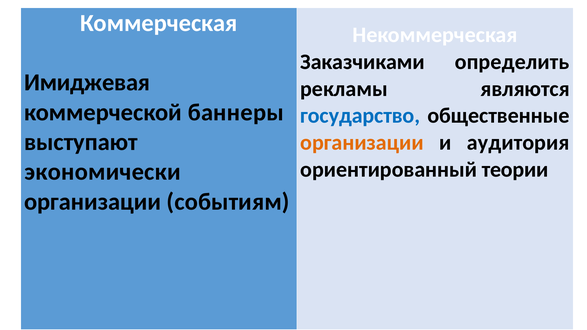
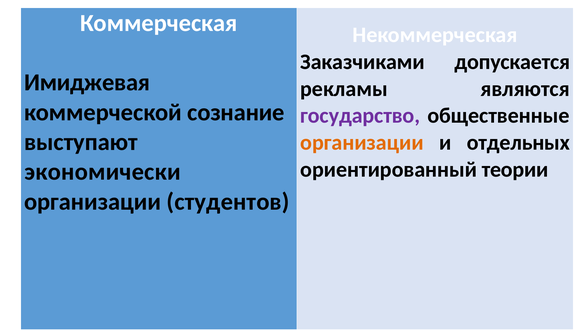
определить: определить -> допускается (512, 62)
баннеры: баннеры -> сознание (236, 112)
государство colour: blue -> purple (360, 116)
аудитория: аудитория -> отдельных (518, 143)
событиям: событиям -> студентов (228, 202)
